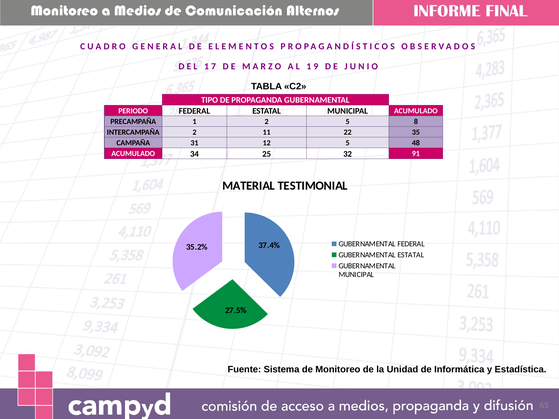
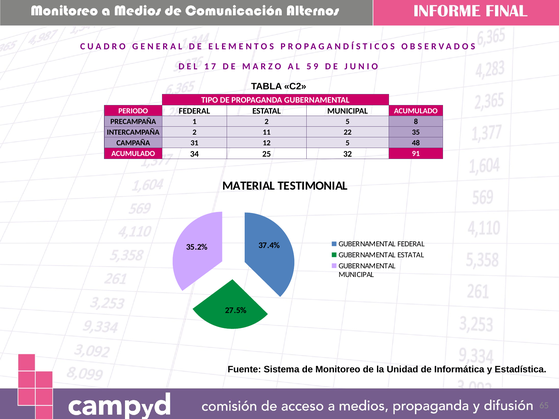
1: 1 -> 5 (309, 66)
